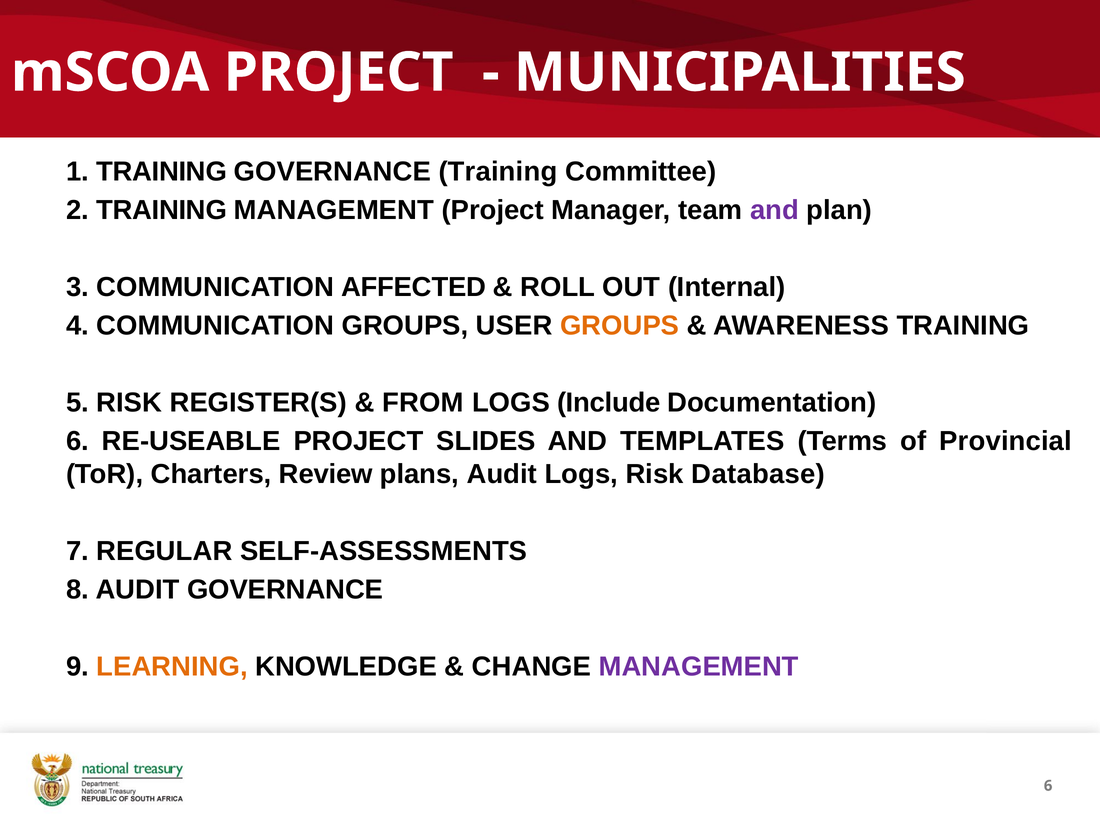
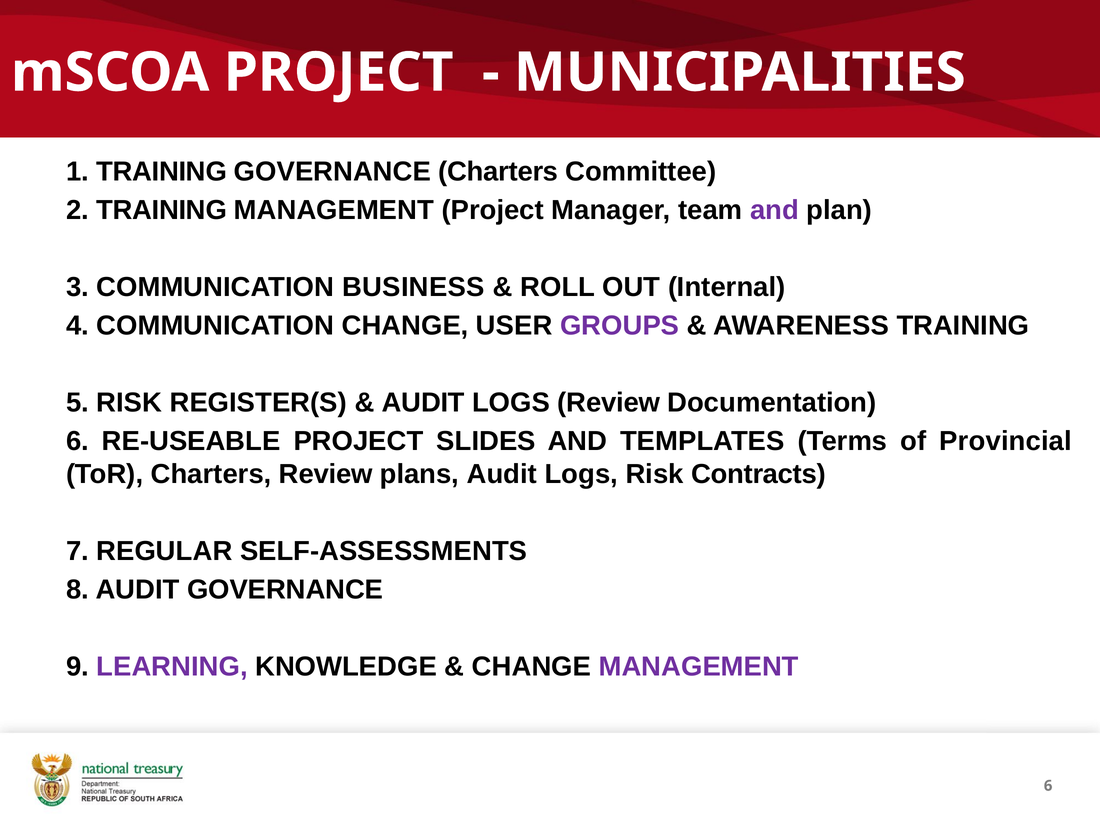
GOVERNANCE Training: Training -> Charters (498, 172)
AFFECTED: AFFECTED -> BUSINESS (413, 287)
COMMUNICATION GROUPS: GROUPS -> CHANGE (405, 326)
GROUPS colour: orange -> purple (620, 326)
FROM: FROM -> AUDIT (423, 403)
LOGS Include: Include -> Review (609, 403)
Database: Database -> Contracts (759, 474)
LEARNING colour: orange -> purple (172, 667)
